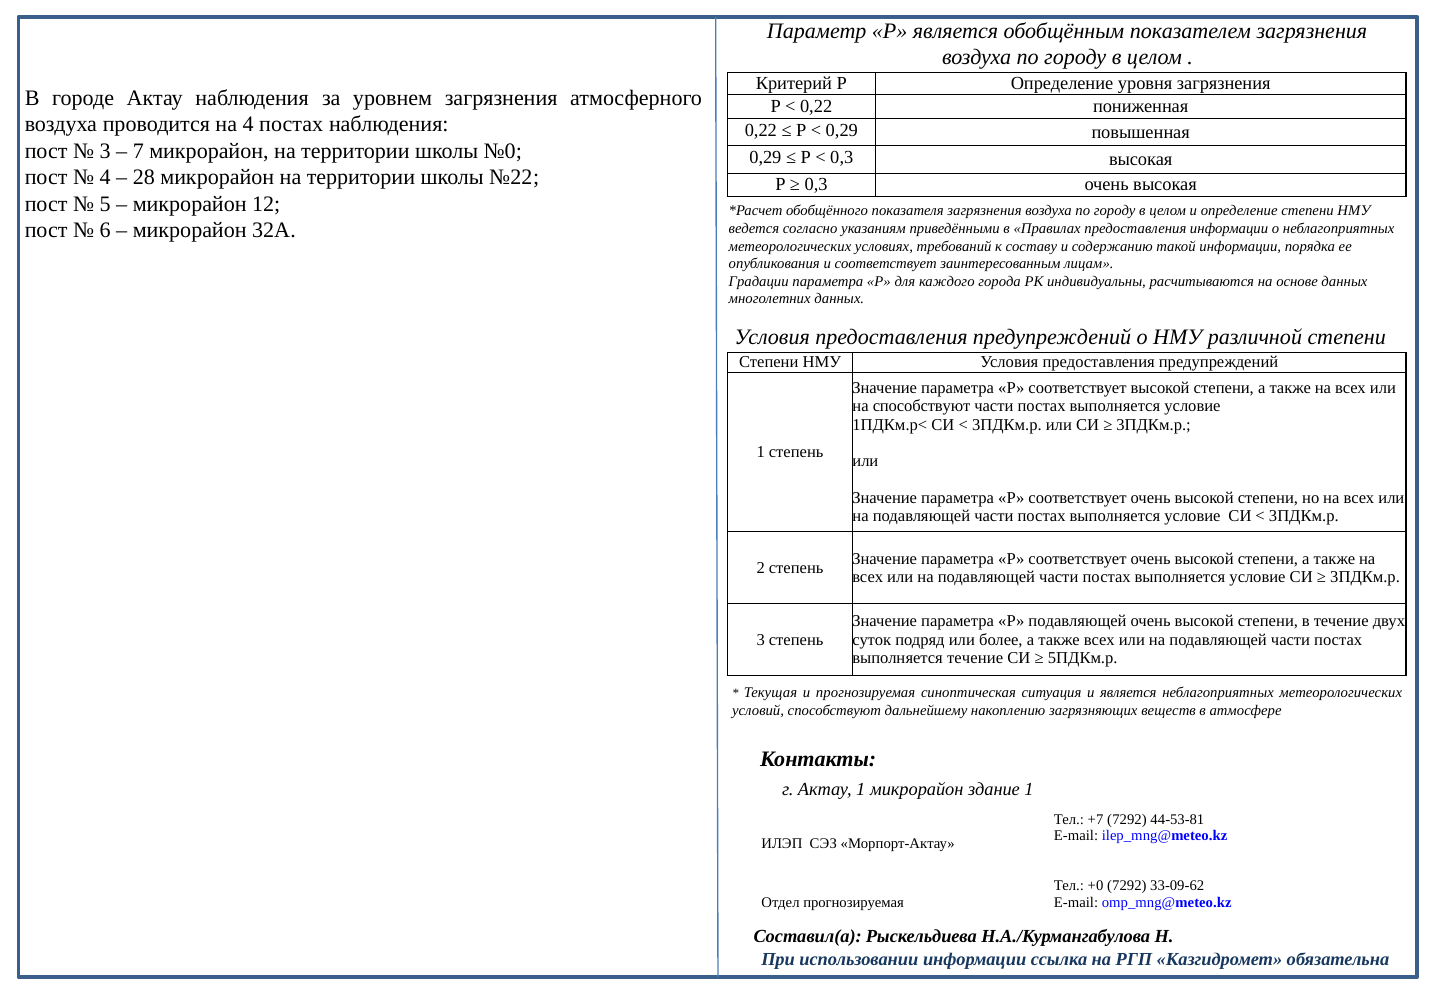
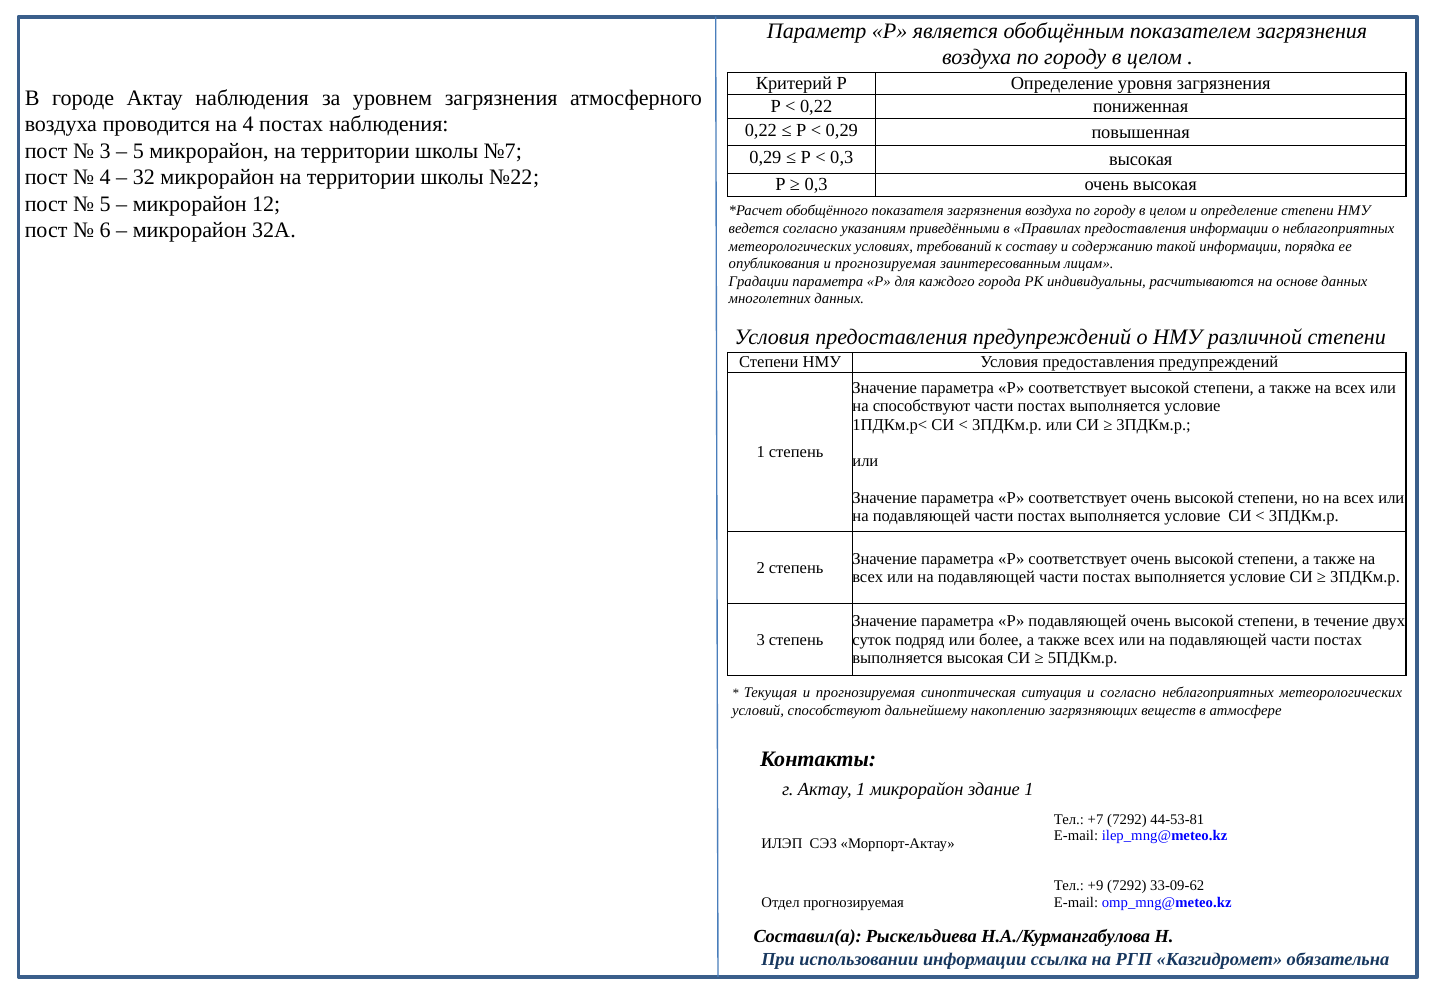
7: 7 -> 5 (138, 151)
№0: №0 -> №7 (503, 151)
28: 28 -> 32 (144, 178)
опубликования и соответствует: соответствует -> прогнозируемая (886, 264)
выполняется течение: течение -> высокая (975, 658)
и является: является -> согласно (1128, 693)
+0: +0 -> +9 (1096, 886)
